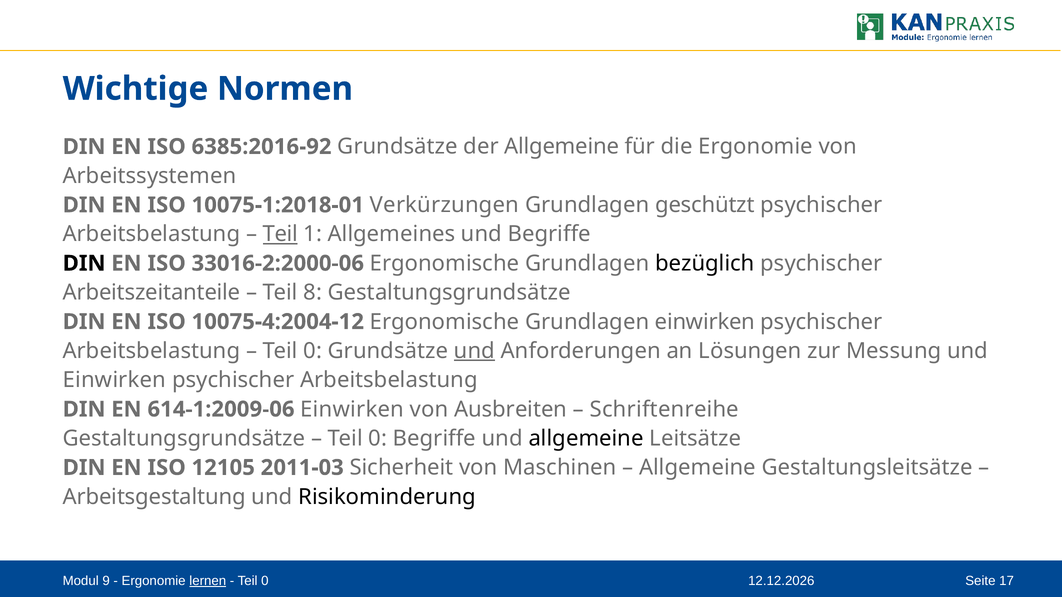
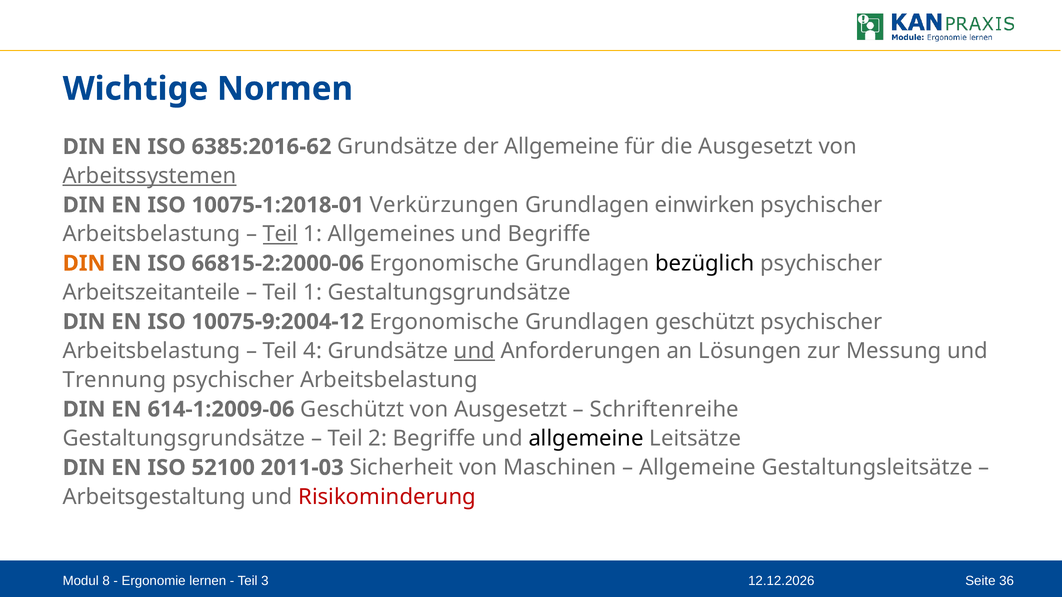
6385:2016-92: 6385:2016-92 -> 6385:2016-62 (262, 147)
die Ergonomie: Ergonomie -> Ausgesetzt (756, 147)
Arbeitssystemen underline: none -> present (149, 176)
geschützt: geschützt -> einwirken (705, 205)
DIN colour: black -> orange (84, 264)
33016-2:2000-06: 33016-2:2000-06 -> 66815-2:2000-06 (278, 264)
8: 8 -> 1 (313, 293)
10075-4:2004-12: 10075-4:2004-12 -> 10075-9:2004-12 (278, 322)
Grundlagen einwirken: einwirken -> geschützt (705, 322)
0: 0 -> 4 (313, 351)
Einwirken: Einwirken -> Trennung (114, 380)
614-1:2009-06 Einwirken: Einwirken -> Geschützt (352, 410)
von Ausbreiten: Ausbreiten -> Ausgesetzt (511, 410)
0: 0 -> 2 (378, 439)
12105: 12105 -> 52100 (223, 468)
Risikominderung colour: black -> red (387, 497)
9: 9 -> 8 (106, 581)
lernen underline: present -> none (208, 581)
0: 0 -> 3 (265, 581)
17: 17 -> 36 (1007, 581)
